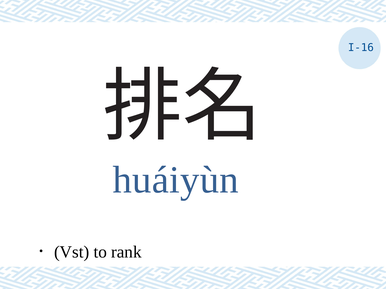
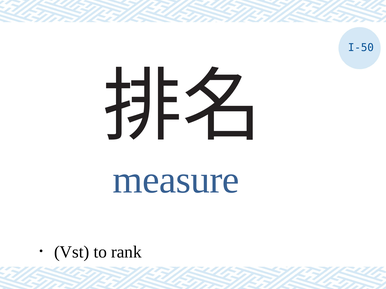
I-16: I-16 -> I-50 (361, 48)
huáiyùn: huáiyùn -> measure (176, 180)
